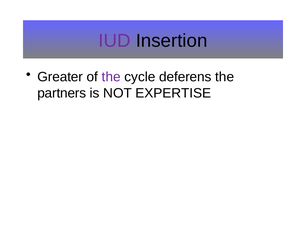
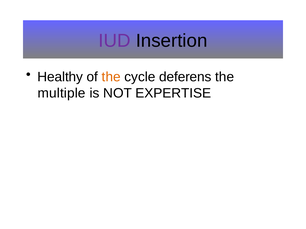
Greater: Greater -> Healthy (60, 77)
the colour: purple -> orange (111, 77)
partners: partners -> multiple (62, 93)
